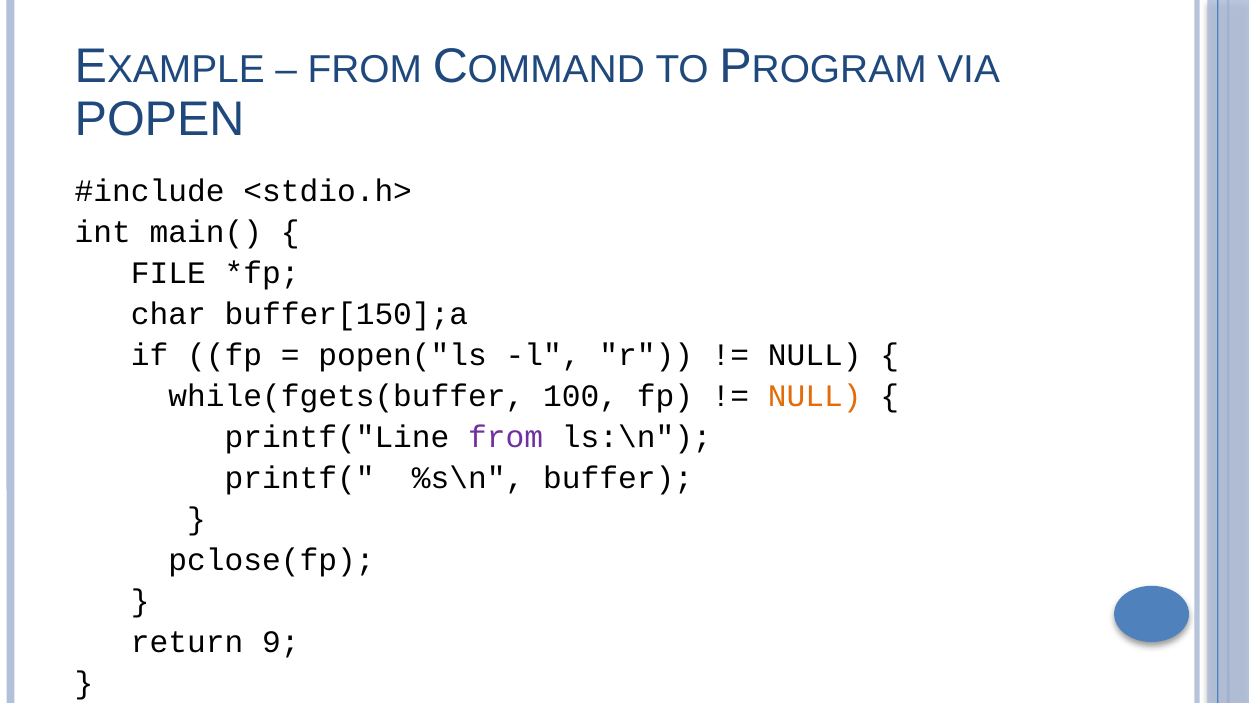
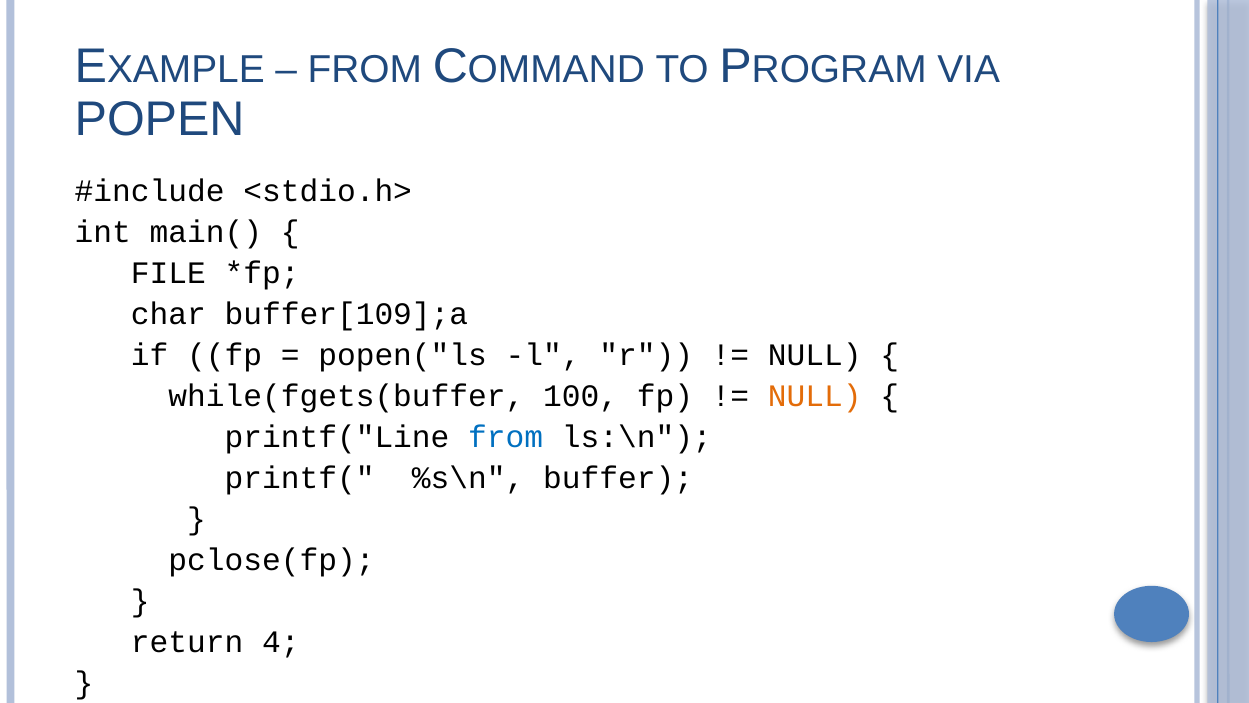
buffer[150];a: buffer[150];a -> buffer[109];a (346, 314)
from colour: purple -> blue (506, 437)
9: 9 -> 4 (281, 642)
